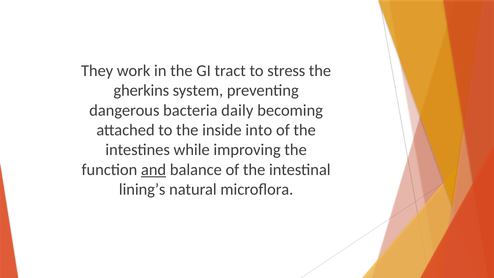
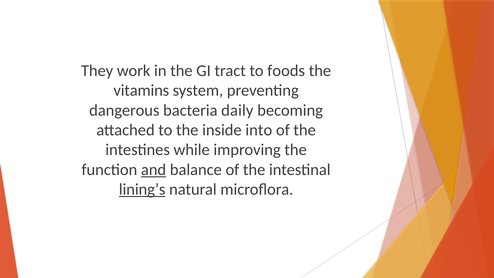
stress: stress -> foods (286, 71)
gherkins: gherkins -> vitamins (141, 91)
lining’s underline: none -> present (142, 189)
